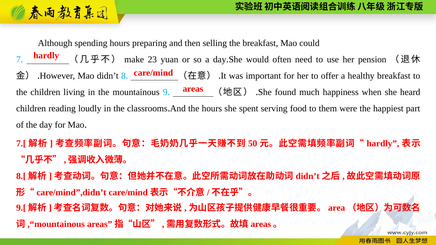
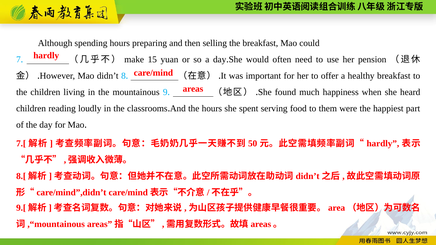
23: 23 -> 15 (152, 59)
